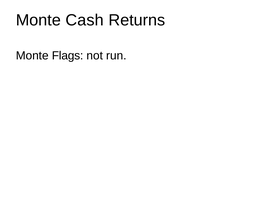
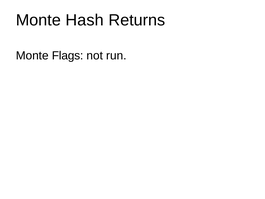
Cash: Cash -> Hash (85, 20)
